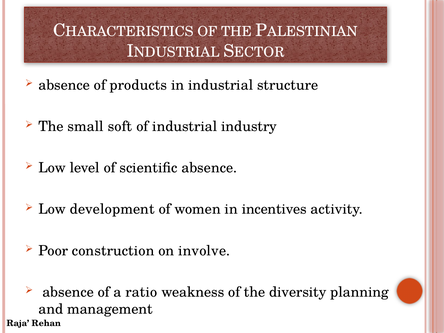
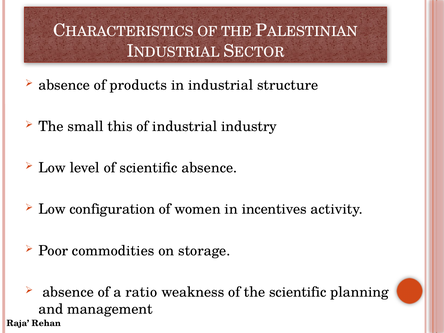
soft: soft -> this (120, 126)
development: development -> configuration (112, 209)
construction: construction -> commodities (113, 251)
involve: involve -> storage (204, 251)
the diversity: diversity -> scientific (298, 292)
